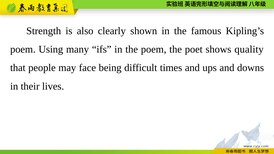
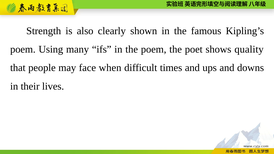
being: being -> when (110, 68)
